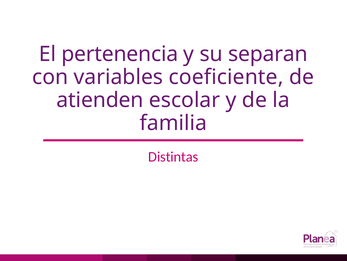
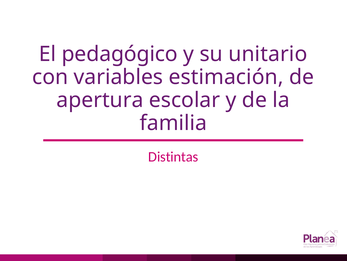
pertenencia: pertenencia -> pedagógico (120, 54)
separan: separan -> unitario (268, 54)
coeficiente: coeficiente -> estimación (226, 77)
atienden: atienden -> apertura (100, 100)
